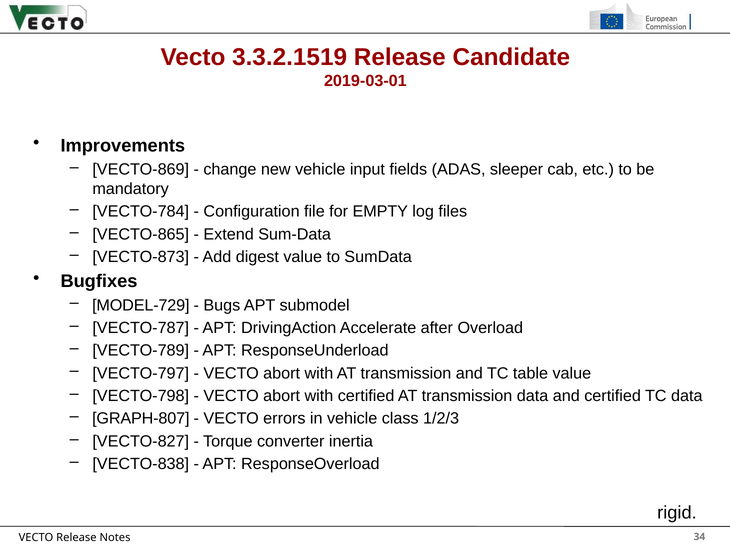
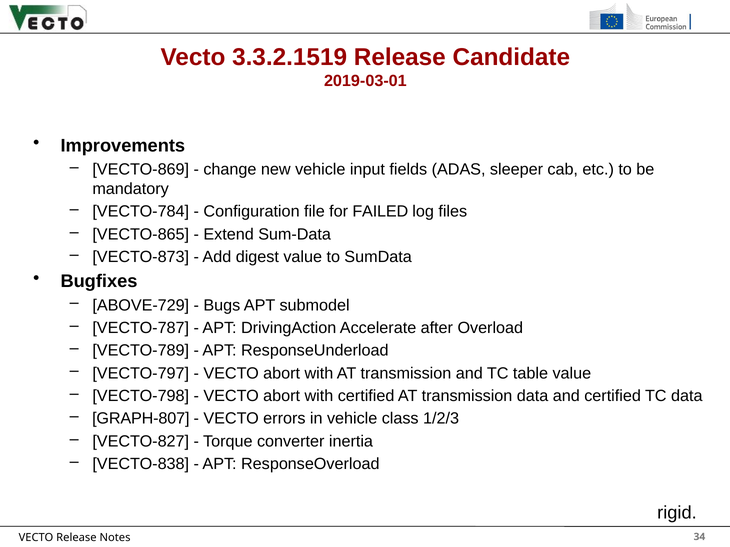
EMPTY: EMPTY -> FAILED (380, 212)
MODEL-729: MODEL-729 -> ABOVE-729 (141, 306)
